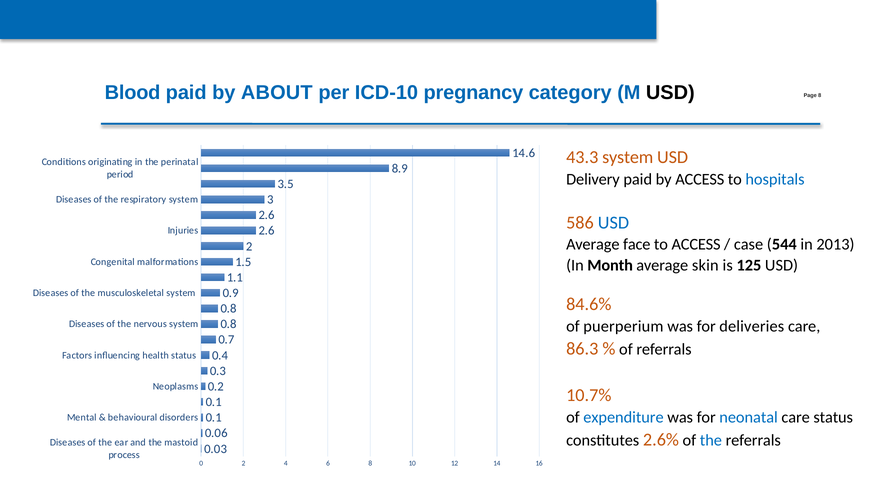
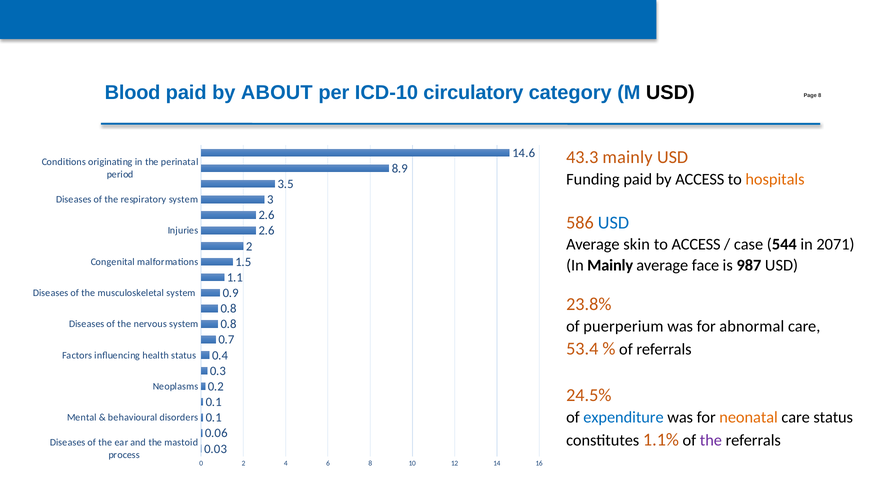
pregnancy: pregnancy -> circulatory (473, 92)
43.3 system: system -> mainly (628, 157)
Delivery: Delivery -> Funding (593, 179)
hospitals colour: blue -> orange (775, 179)
face: face -> skin (637, 244)
2013: 2013 -> 2071 (835, 244)
In Month: Month -> Mainly (610, 265)
skin: skin -> face (705, 265)
125: 125 -> 987 (749, 265)
84.6%: 84.6% -> 23.8% (589, 304)
deliveries: deliveries -> abnormal (752, 326)
86.3: 86.3 -> 53.4 (582, 348)
10.7%: 10.7% -> 24.5% (589, 395)
neonatal colour: blue -> orange (749, 417)
2.6%: 2.6% -> 1.1% (661, 439)
the colour: blue -> purple (711, 440)
